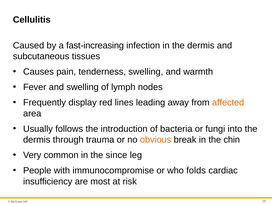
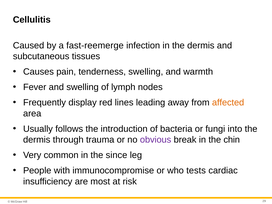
fast-increasing: fast-increasing -> fast-reemerge (95, 45)
obvious colour: orange -> purple (156, 140)
folds: folds -> tests (196, 171)
